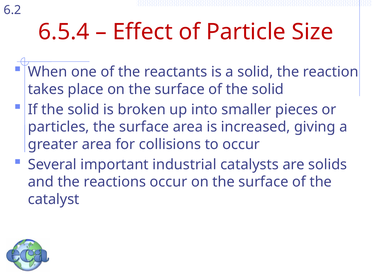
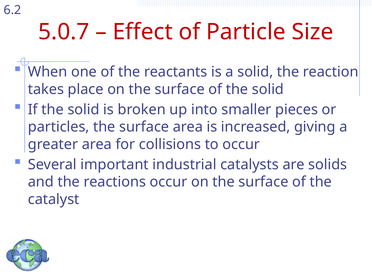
6.5.4: 6.5.4 -> 5.0.7 (64, 32)
